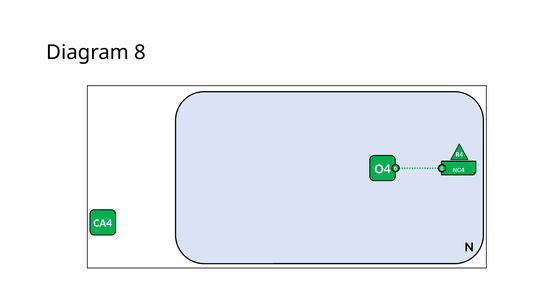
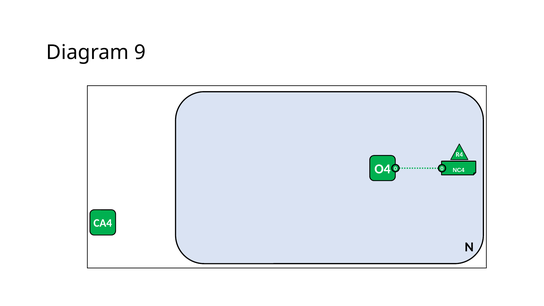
8: 8 -> 9 (140, 53)
